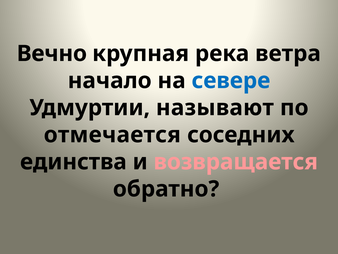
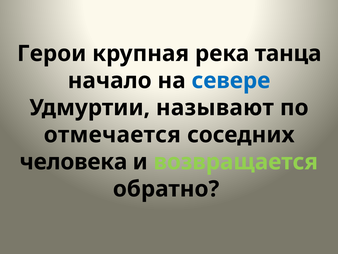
Вечно: Вечно -> Герои (52, 53)
ветра: ветра -> танца (288, 53)
единства: единства -> человека (73, 162)
возвращается colour: pink -> light green (236, 162)
